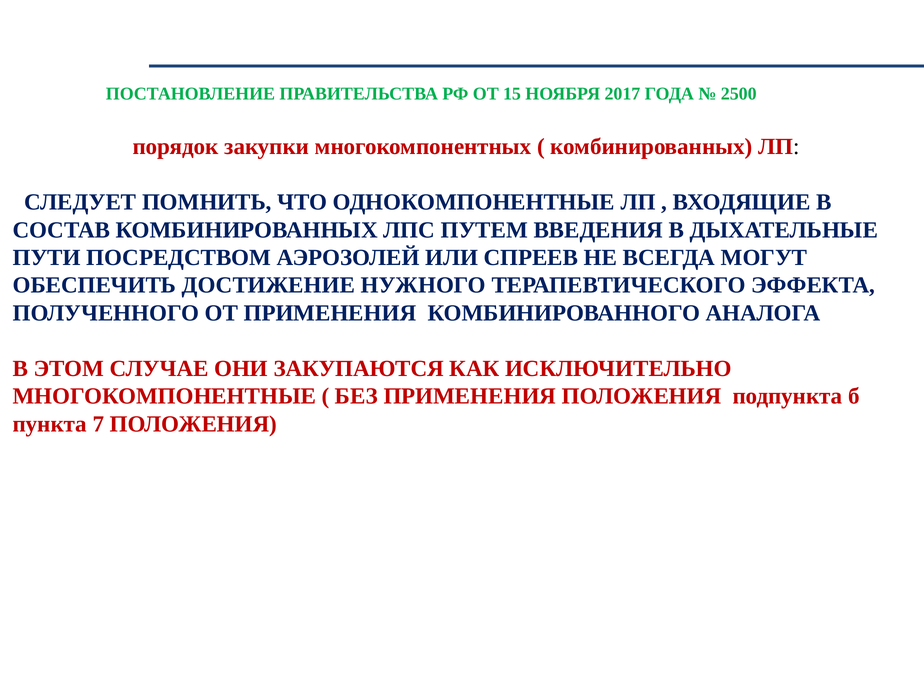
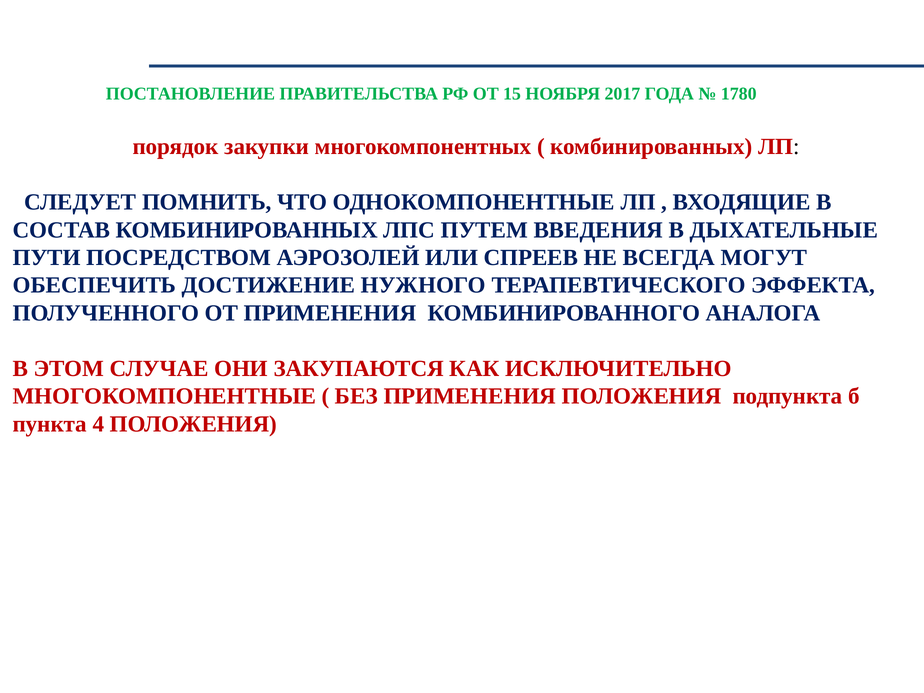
2500: 2500 -> 1780 (739, 94)
7: 7 -> 4 (98, 424)
